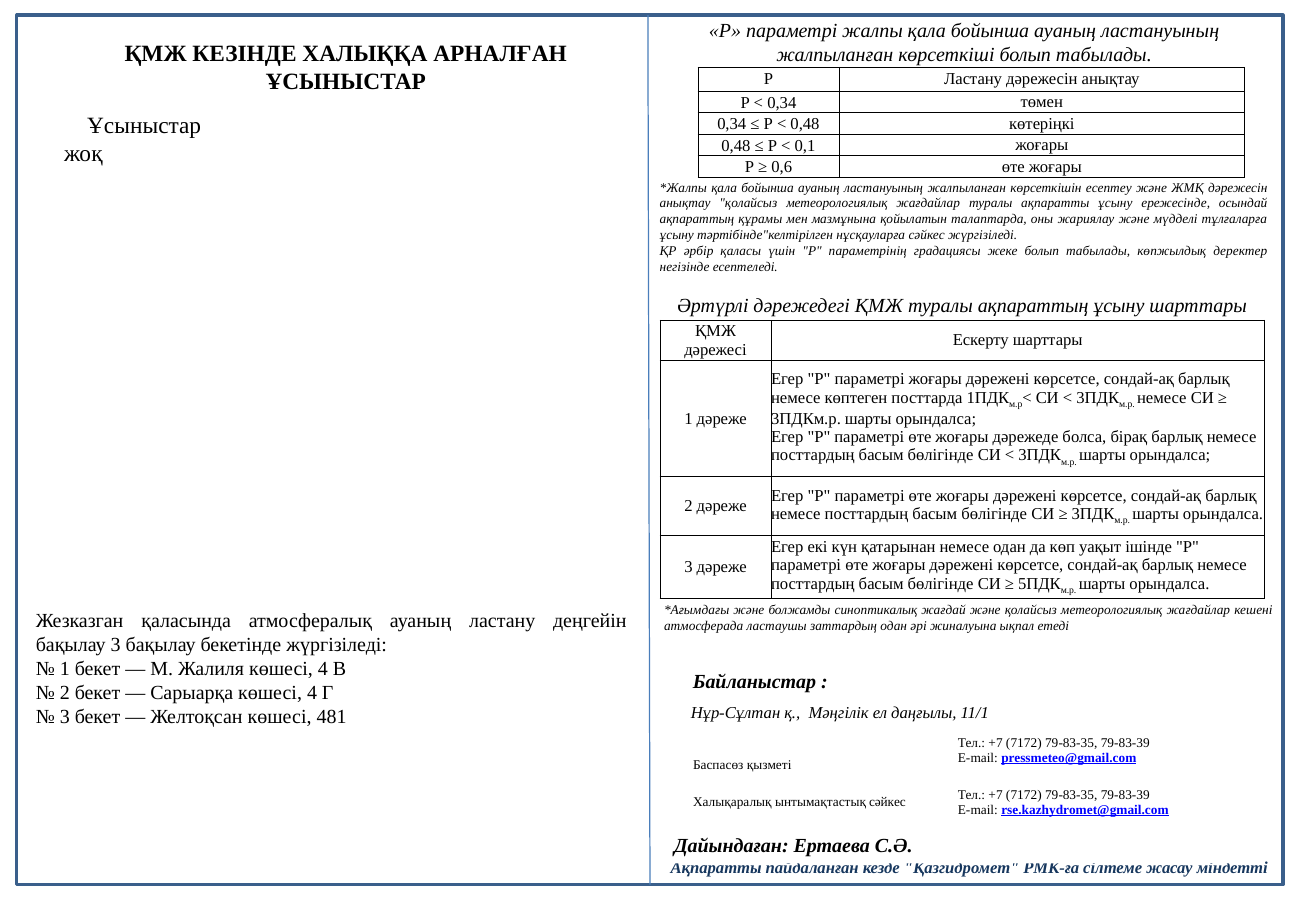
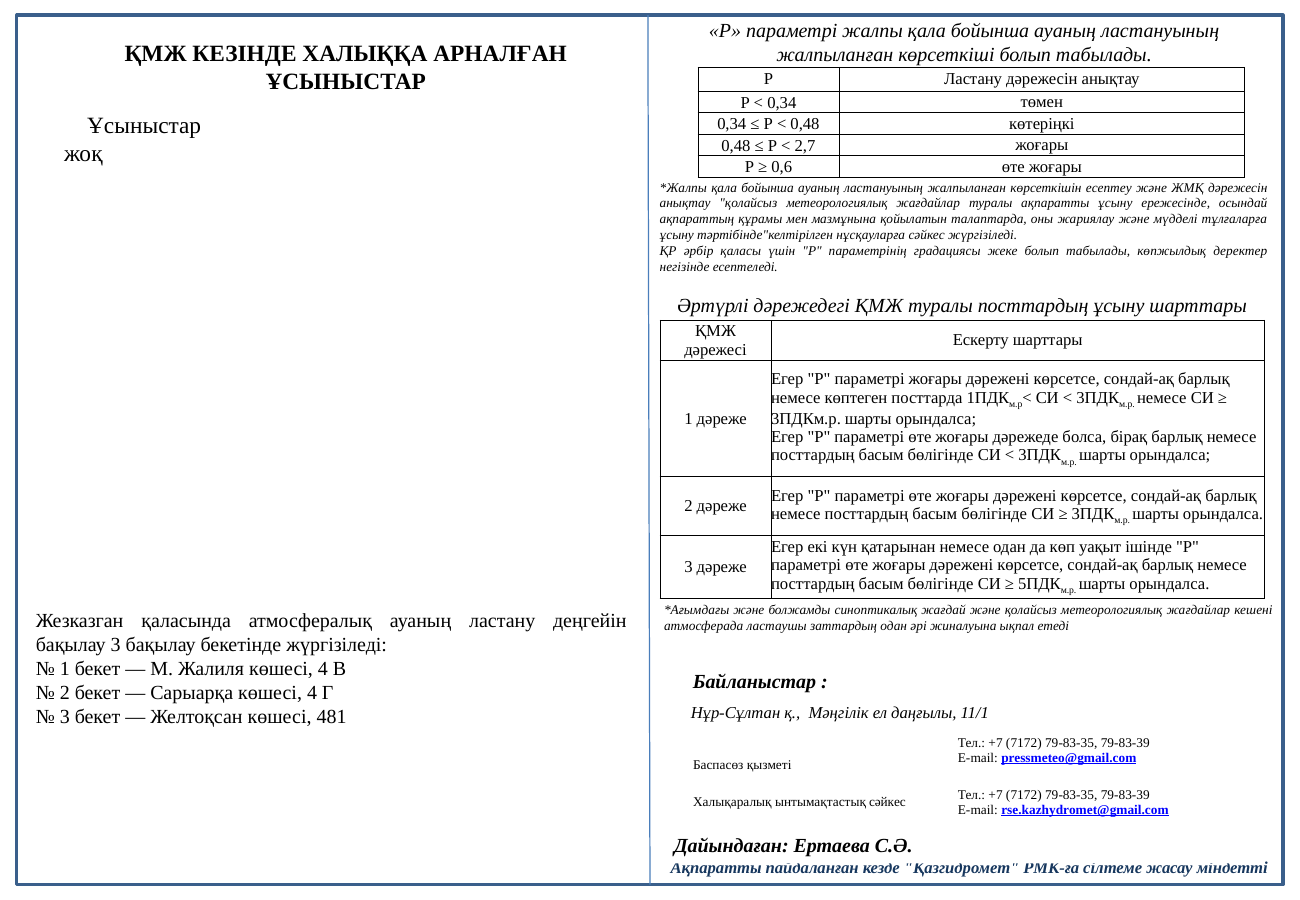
0,1: 0,1 -> 2,7 (805, 146)
туралы ақпараттың: ақпараттың -> посттардың (1033, 305)
